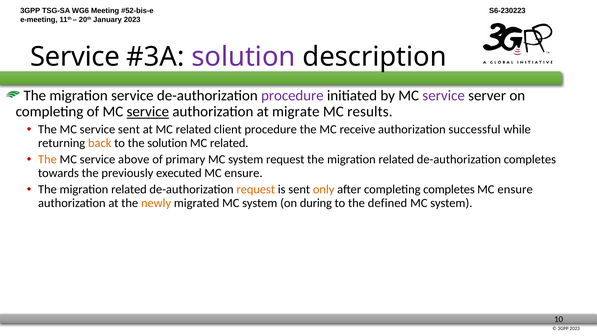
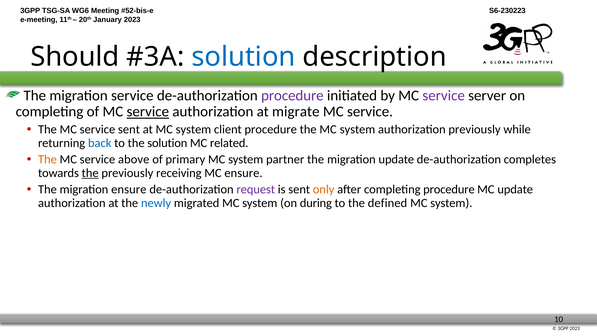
Service: Service -> Should (75, 57)
solution colour: purple -> blue (244, 57)
results: results -> service (370, 112)
at MC related: related -> system (193, 129)
the MC receive: receive -> system (357, 129)
authorization successful: successful -> previously (475, 129)
back colour: orange -> blue (100, 143)
system request: request -> partner (285, 159)
related: related -> update (396, 159)
the underline: none -> present (90, 173)
executed: executed -> receiving (179, 173)
related: related -> ensure (129, 189)
request colour: orange -> purple (256, 189)
completing completes: completes -> procedure (449, 189)
ensure: ensure -> update (515, 189)
newly colour: orange -> blue (156, 203)
